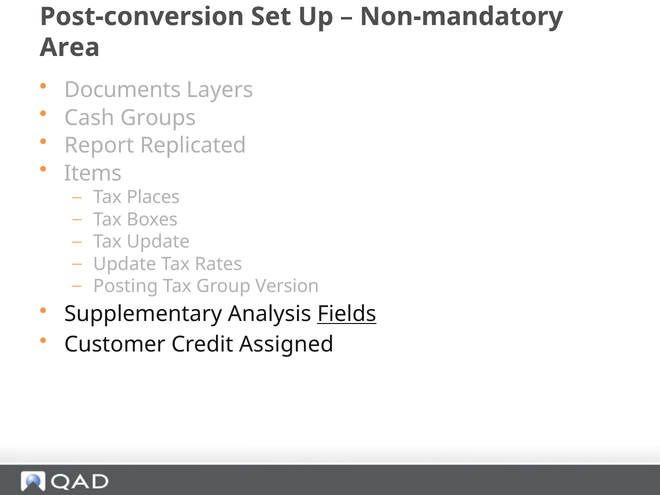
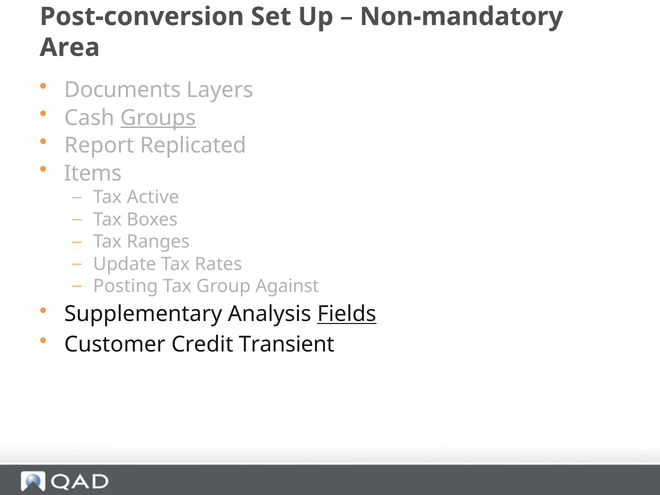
Groups underline: none -> present (158, 118)
Places: Places -> Active (153, 197)
Tax Update: Update -> Ranges (158, 242)
Version: Version -> Against (287, 286)
Assigned: Assigned -> Transient (287, 344)
